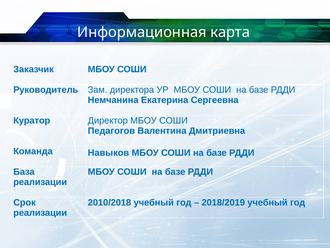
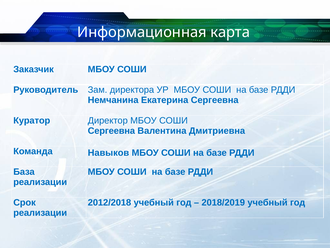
Педагогов: Педагогов -> Сергеевна (111, 131)
2010/2018: 2010/2018 -> 2012/2018 (109, 202)
